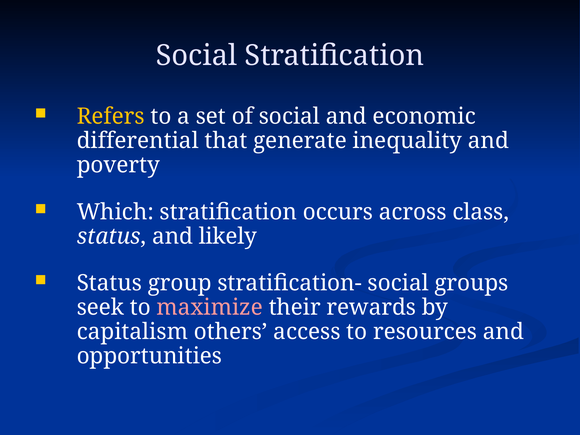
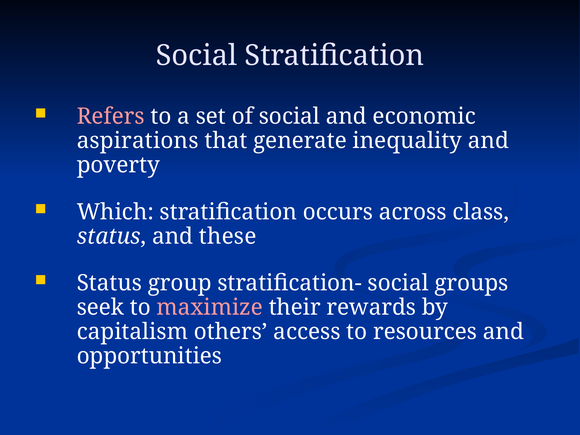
Refers colour: yellow -> pink (111, 116)
differential: differential -> aspirations (138, 141)
likely: likely -> these (228, 236)
